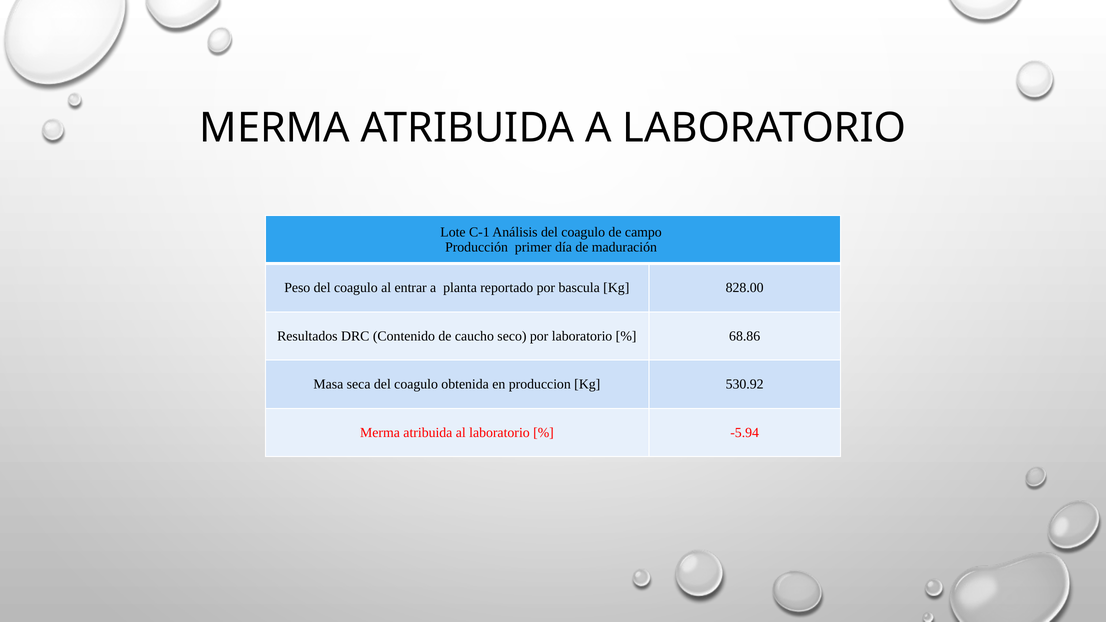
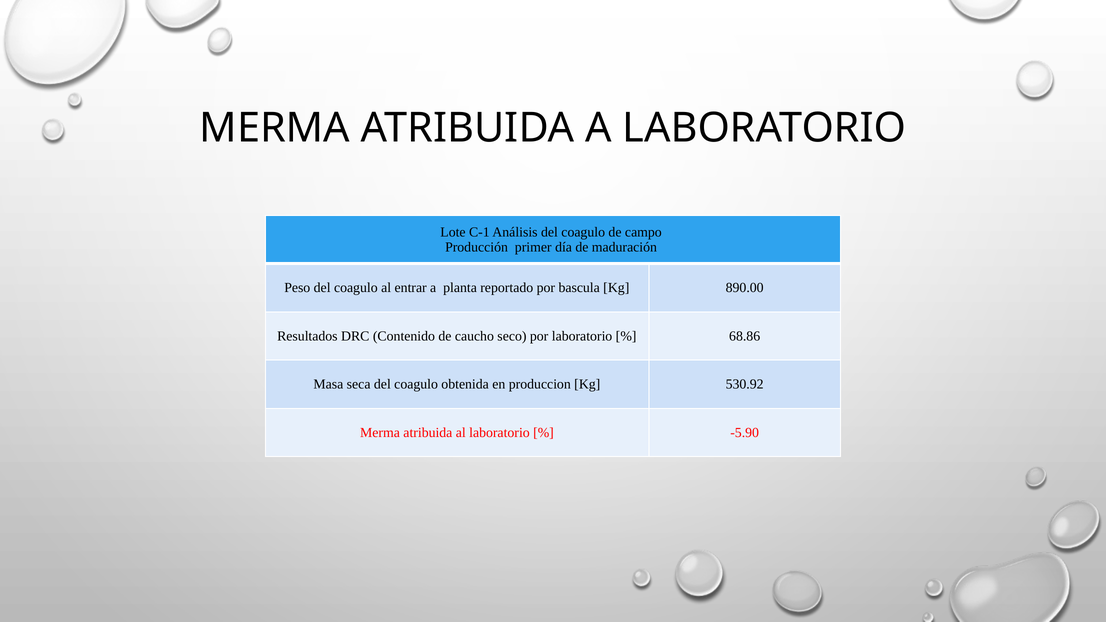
828.00: 828.00 -> 890.00 (745, 288)
-5.94: -5.94 -> -5.90 (745, 433)
